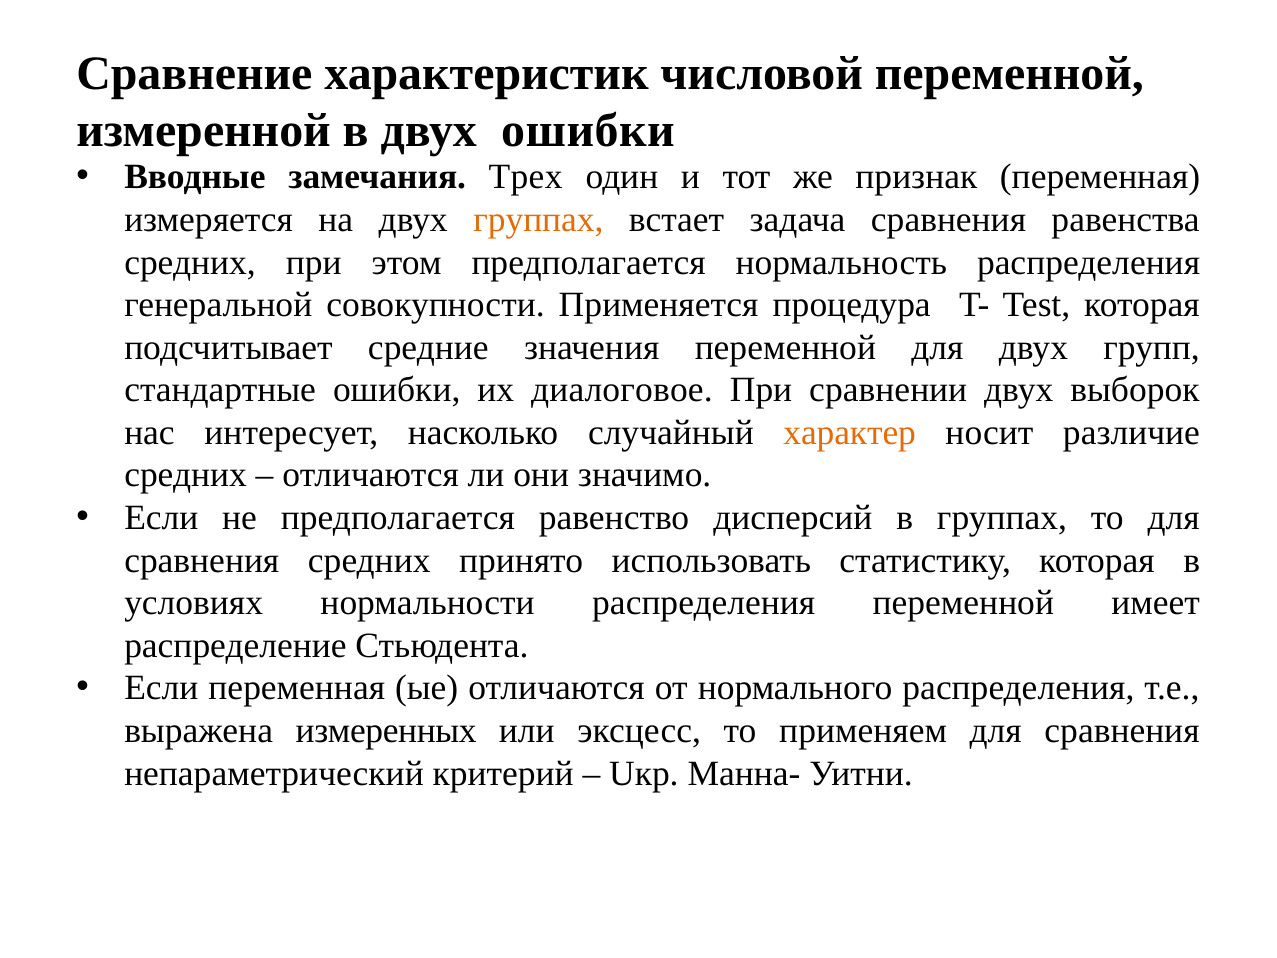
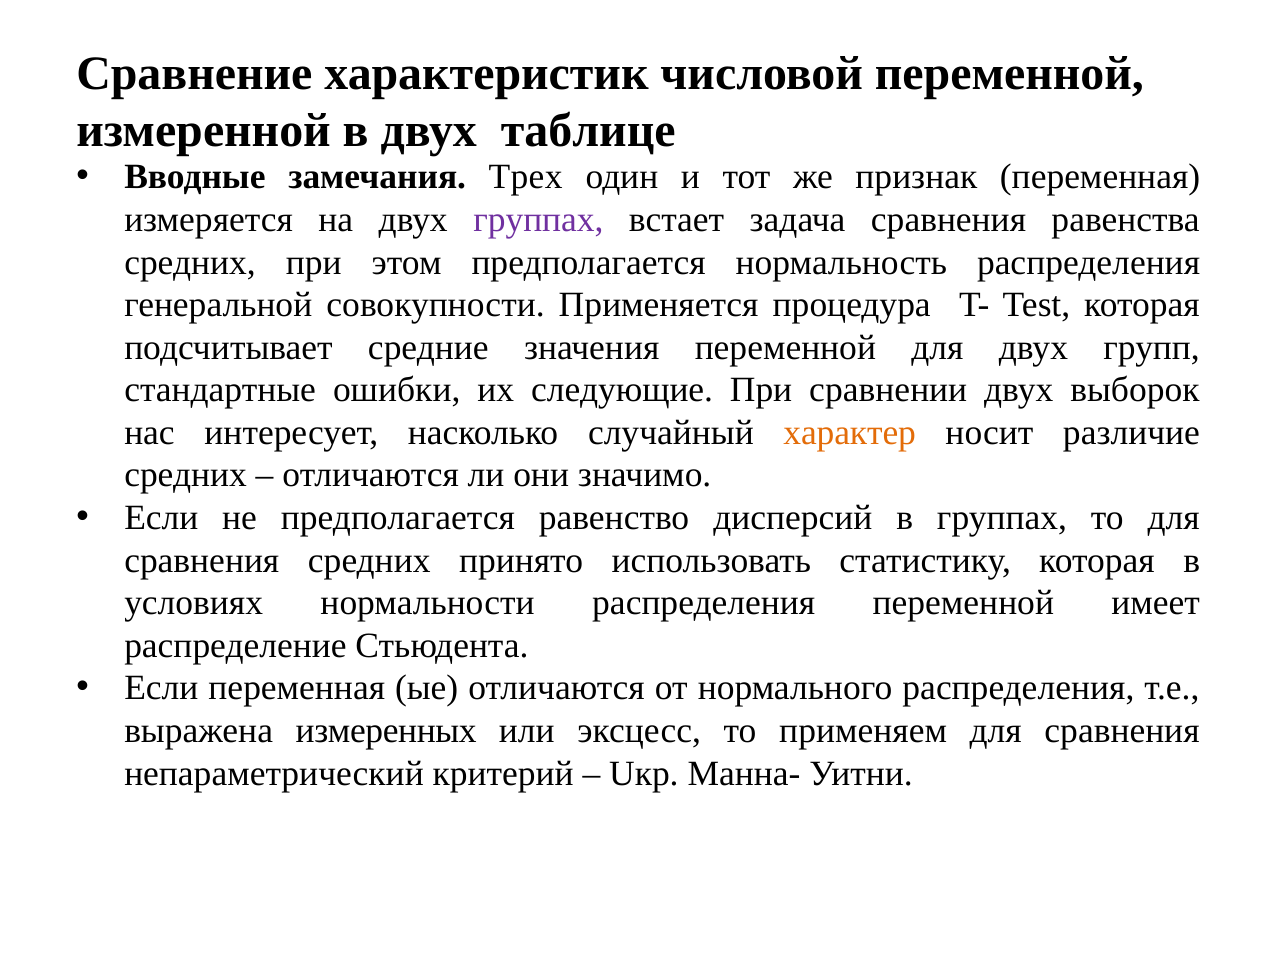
двух ошибки: ошибки -> таблице (588, 131)
группах colour: orange -> purple (538, 220)
диалоговое: диалоговое -> следующие (622, 390)
